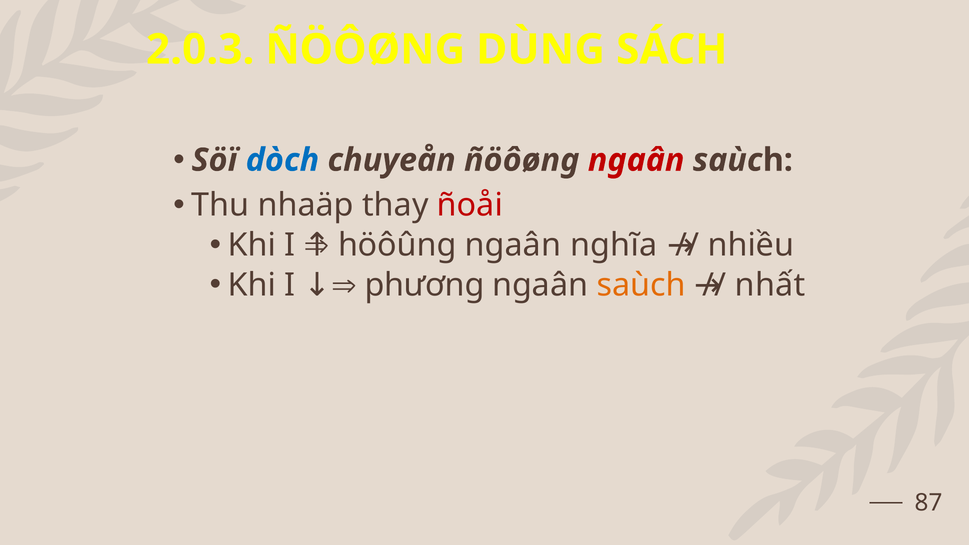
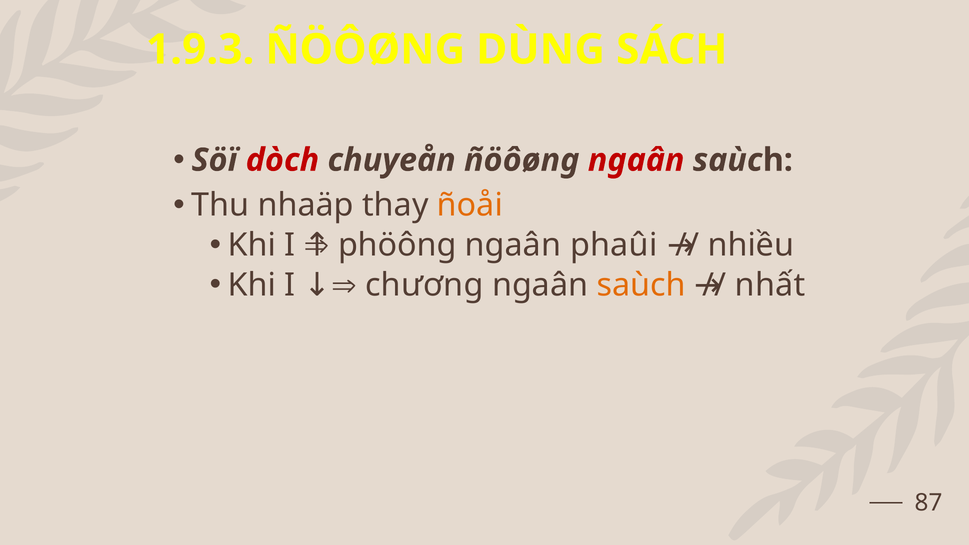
2.0.3: 2.0.3 -> 1.9.3 (200, 50)
dòch colour: blue -> red (282, 160)
ñoåi colour: red -> orange (470, 205)
höôûng: höôûng -> phöông (397, 245)
nghĩa: nghĩa -> phaûi (614, 245)
phương: phương -> chương (424, 285)
